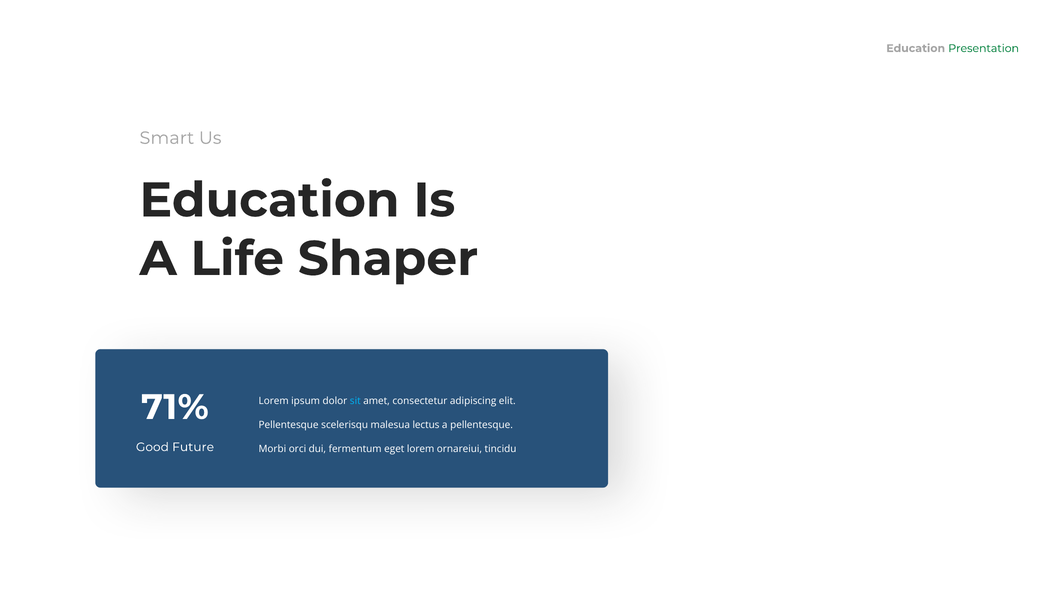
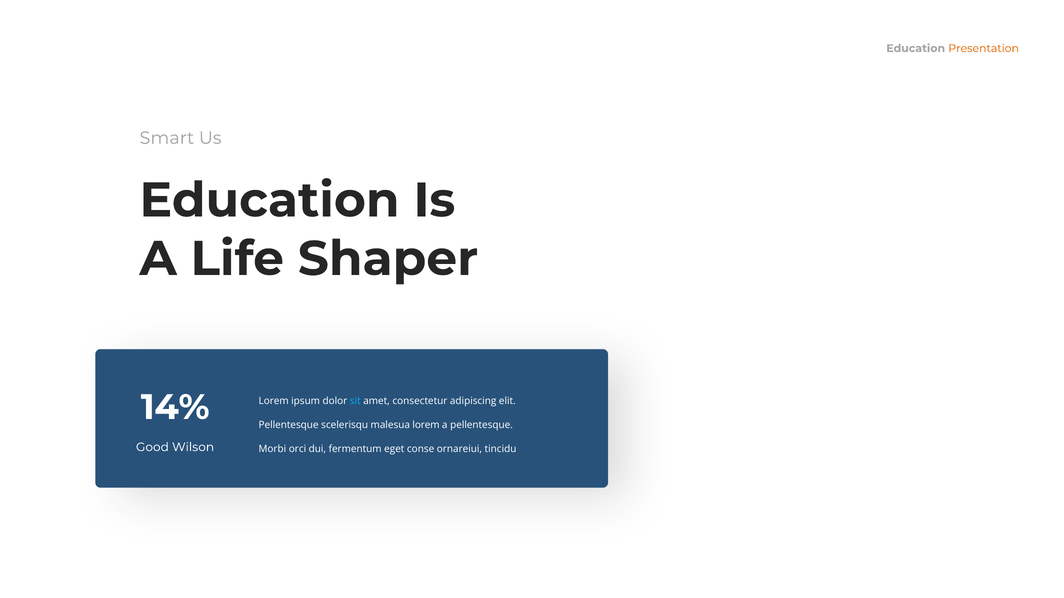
Presentation colour: green -> orange (984, 48)
71%: 71% -> 14% (175, 408)
malesua lectus: lectus -> lorem (426, 425)
Future: Future -> Wilson (193, 447)
eget lorem: lorem -> conse (421, 449)
